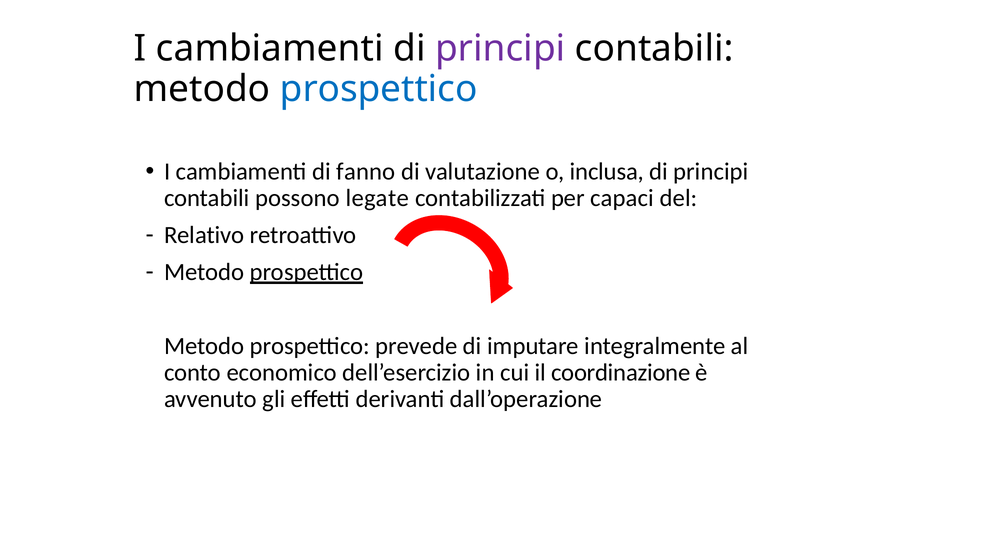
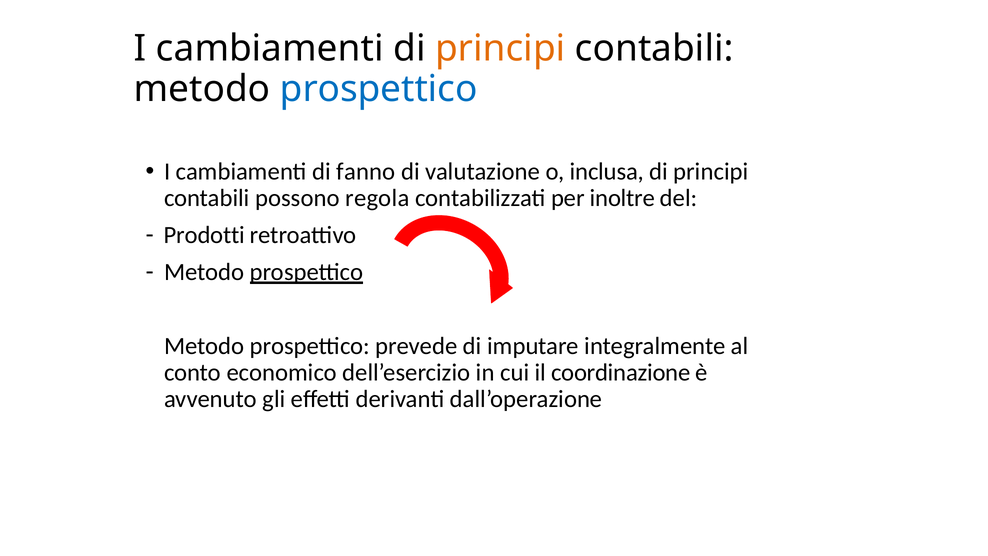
principi colour: purple -> orange (500, 49)
legate: legate -> regola (377, 198)
capaci: capaci -> inoltre (622, 198)
Relativo: Relativo -> Prodotti (204, 235)
